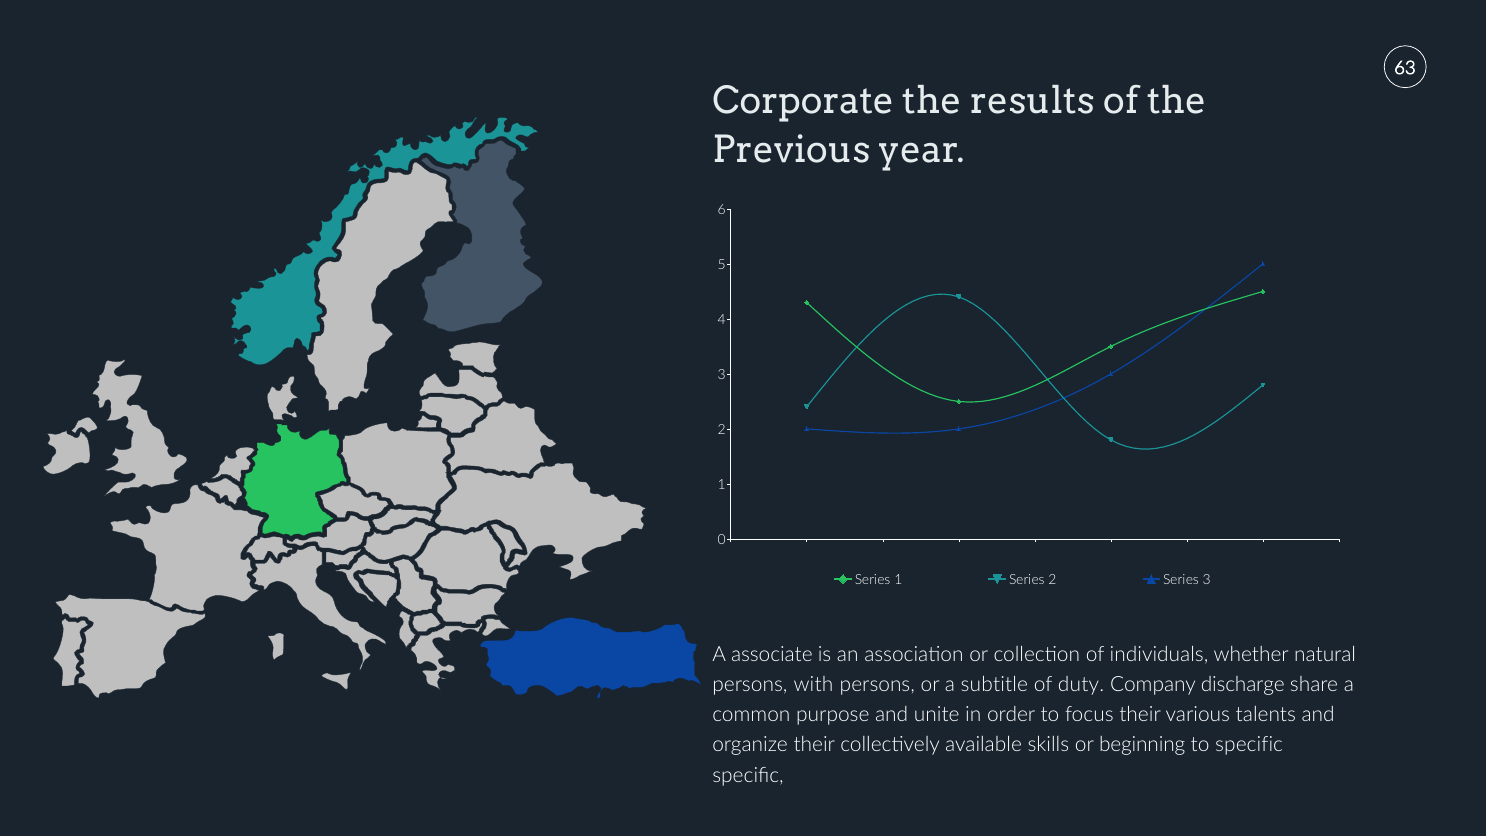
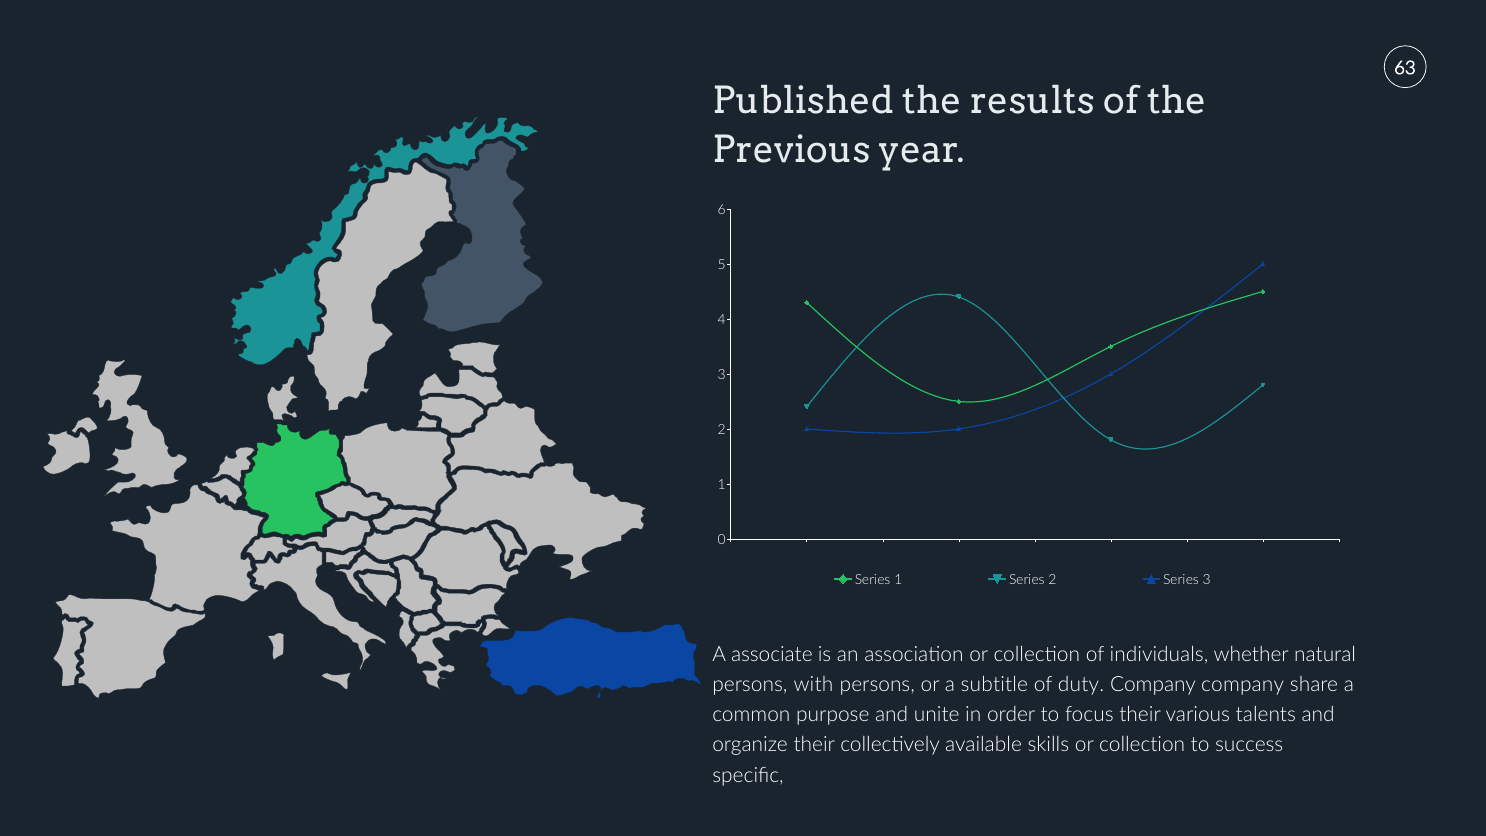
Corporate: Corporate -> Published (803, 101)
Company discharge: discharge -> company (1243, 685)
skills or beginning: beginning -> collection (1142, 745)
to specific: specific -> success (1249, 745)
